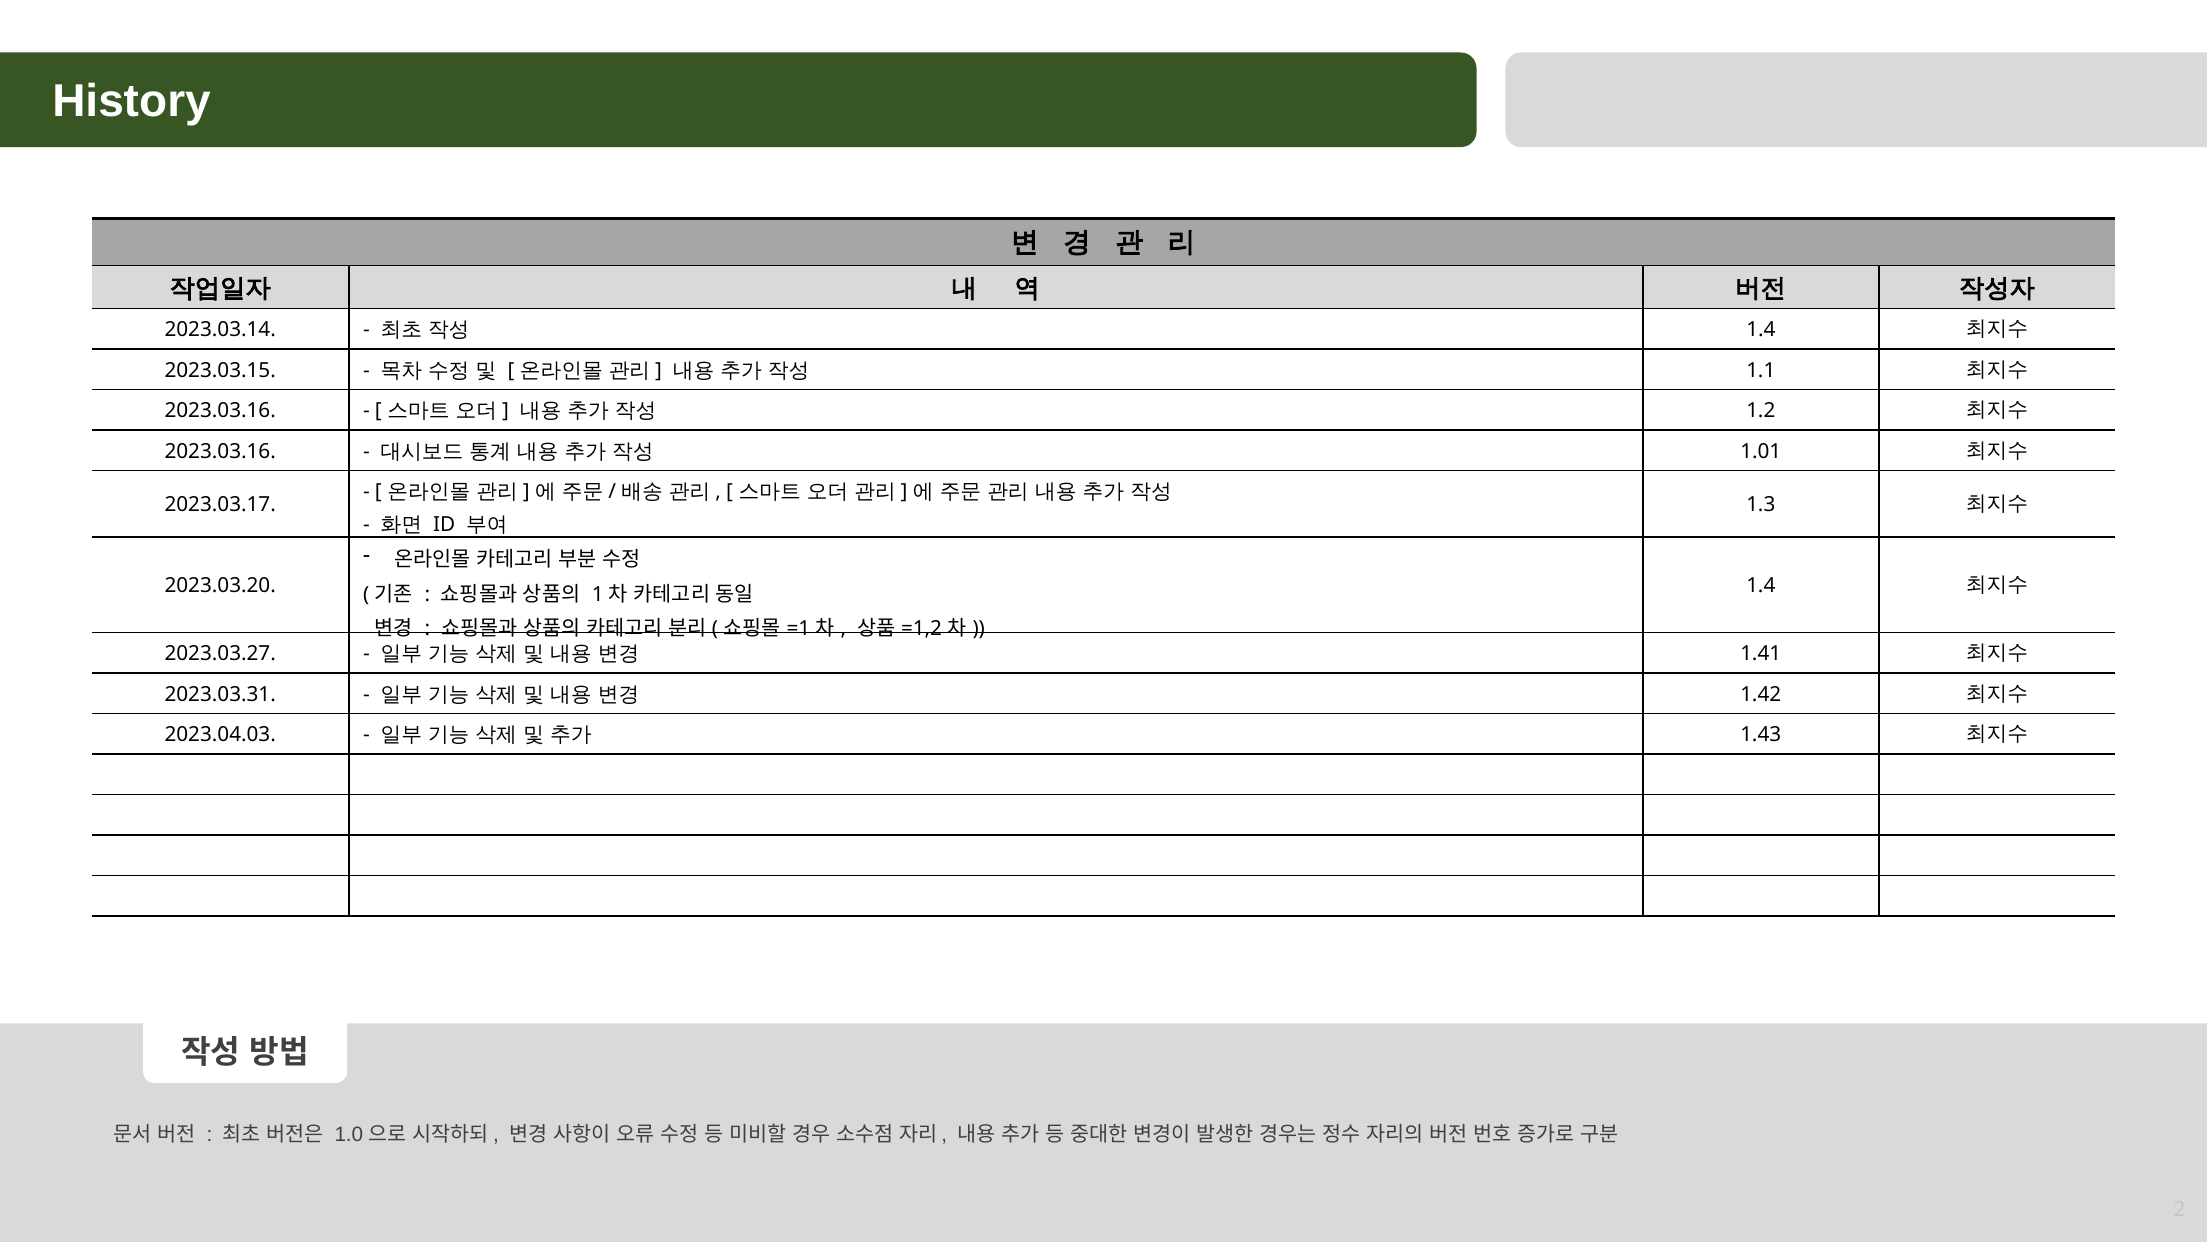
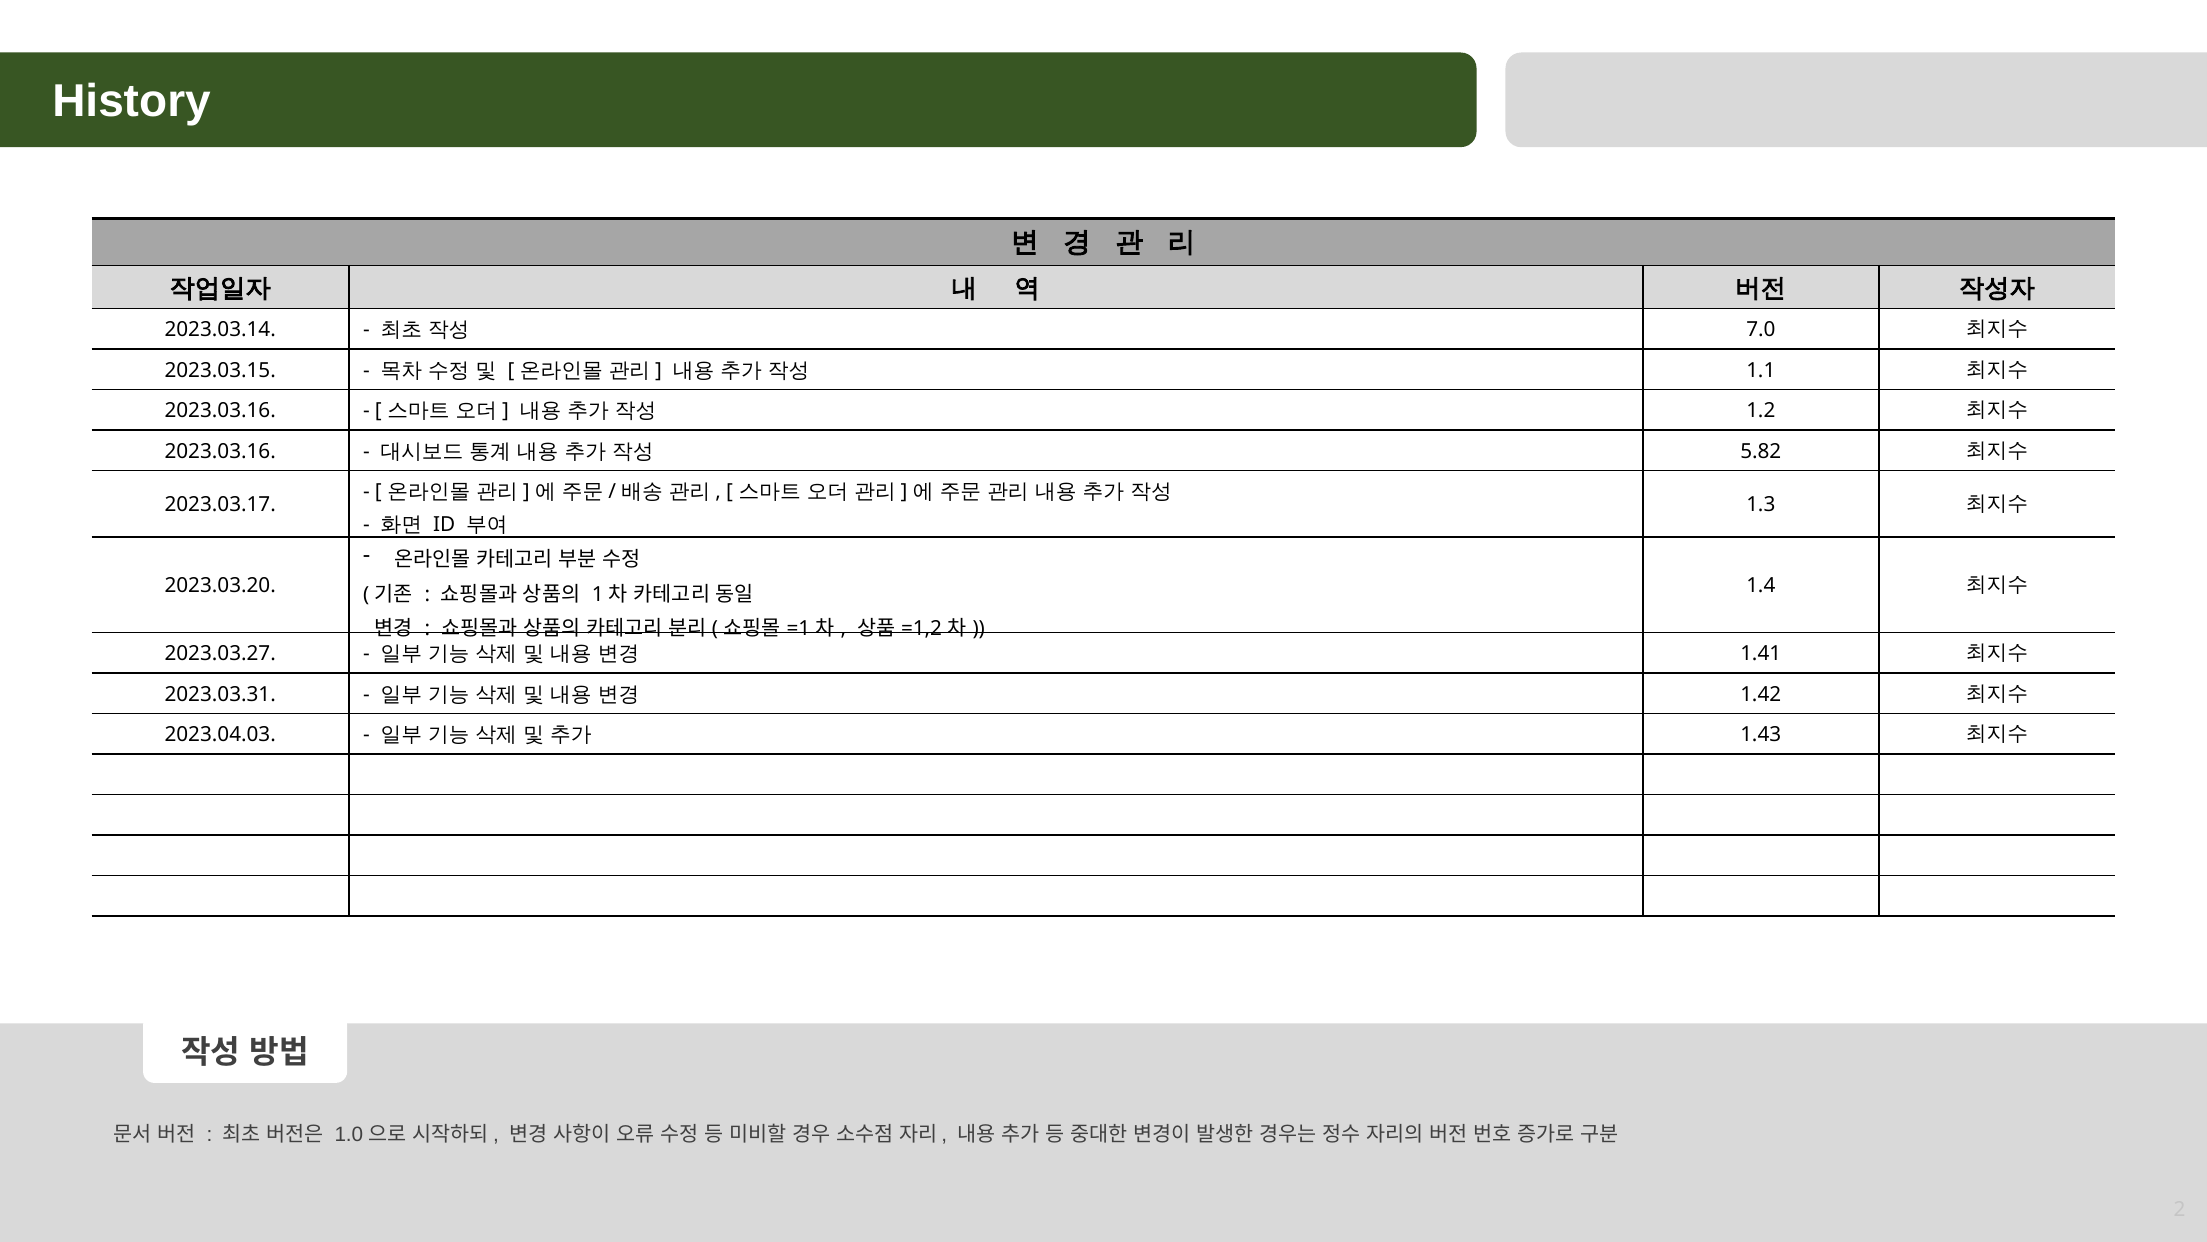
1.4: 1.4 -> 7.0 (1761, 330)
1.01: 1.01 -> 5.82 (1761, 451)
